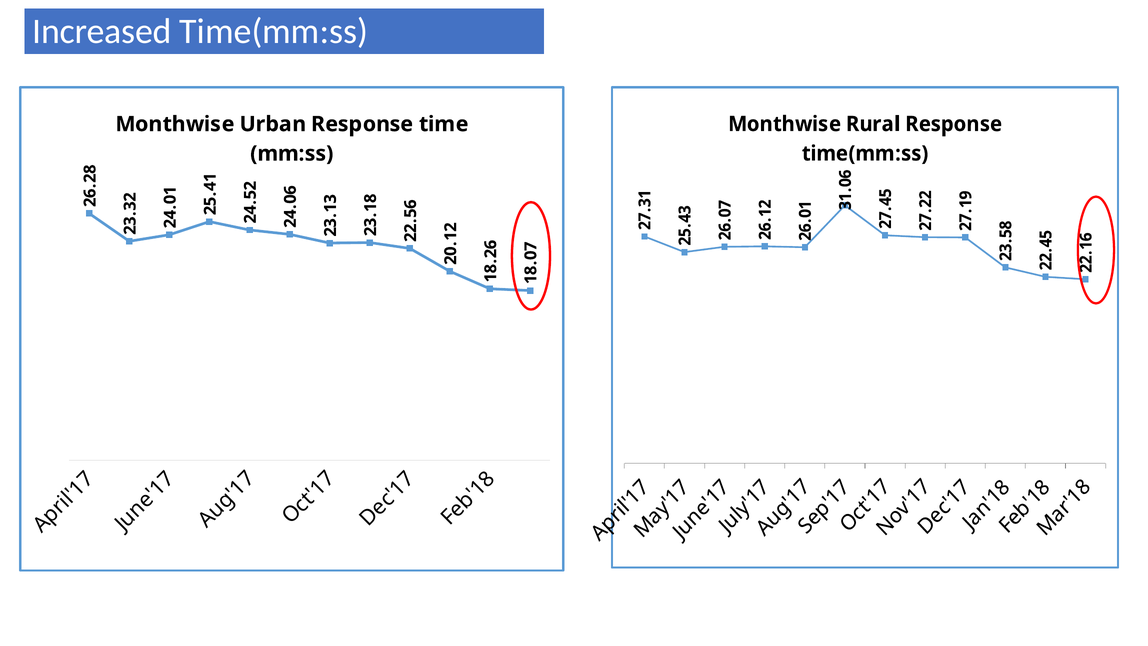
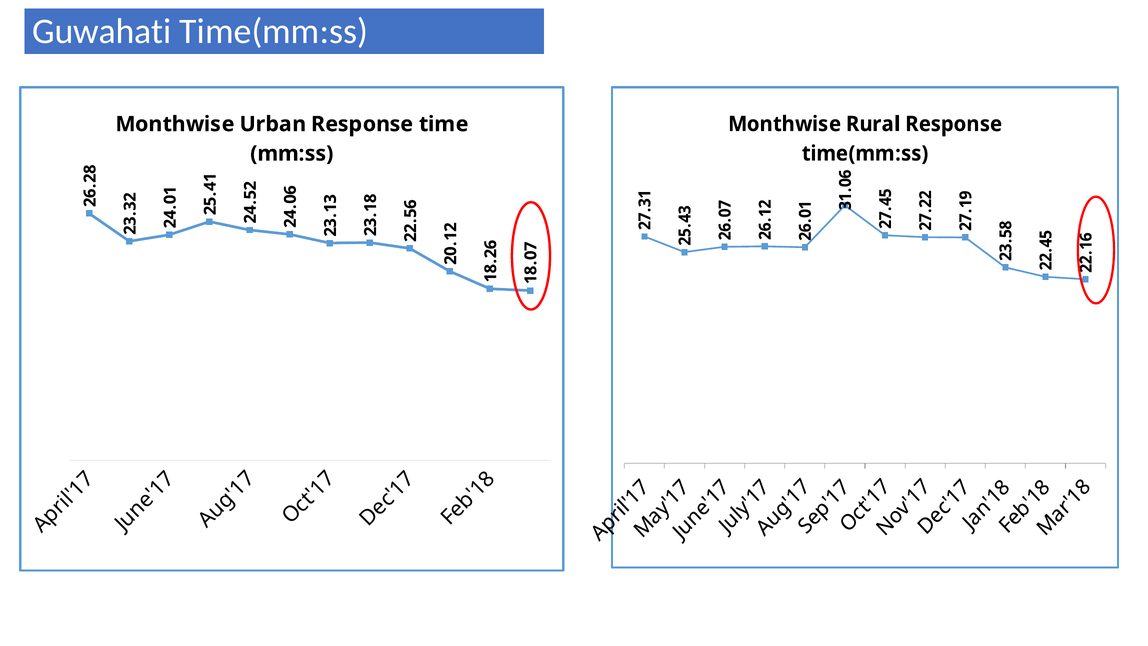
Increased: Increased -> Guwahati (102, 31)
